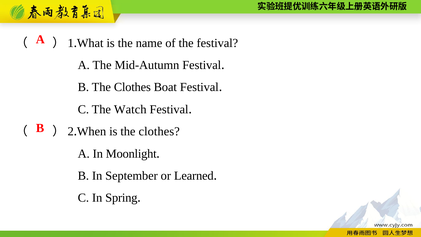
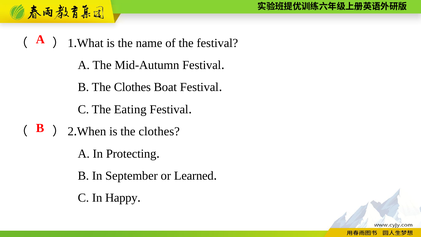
Watch: Watch -> Eating (130, 109)
Moonlight: Moonlight -> Protecting (131, 154)
Spring: Spring -> Happy (121, 198)
